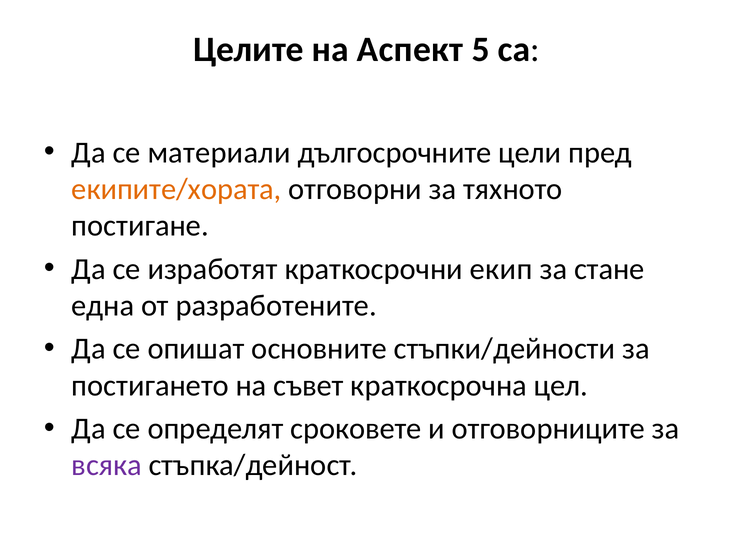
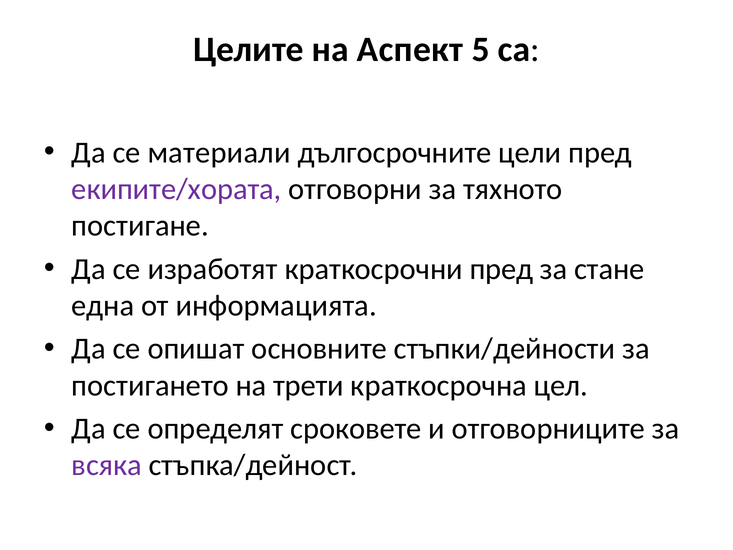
екипите/хората colour: orange -> purple (177, 189)
краткосрочни екип: екип -> пред (501, 269)
разработените: разработените -> информацията (276, 306)
съвет: съвет -> трети (309, 385)
